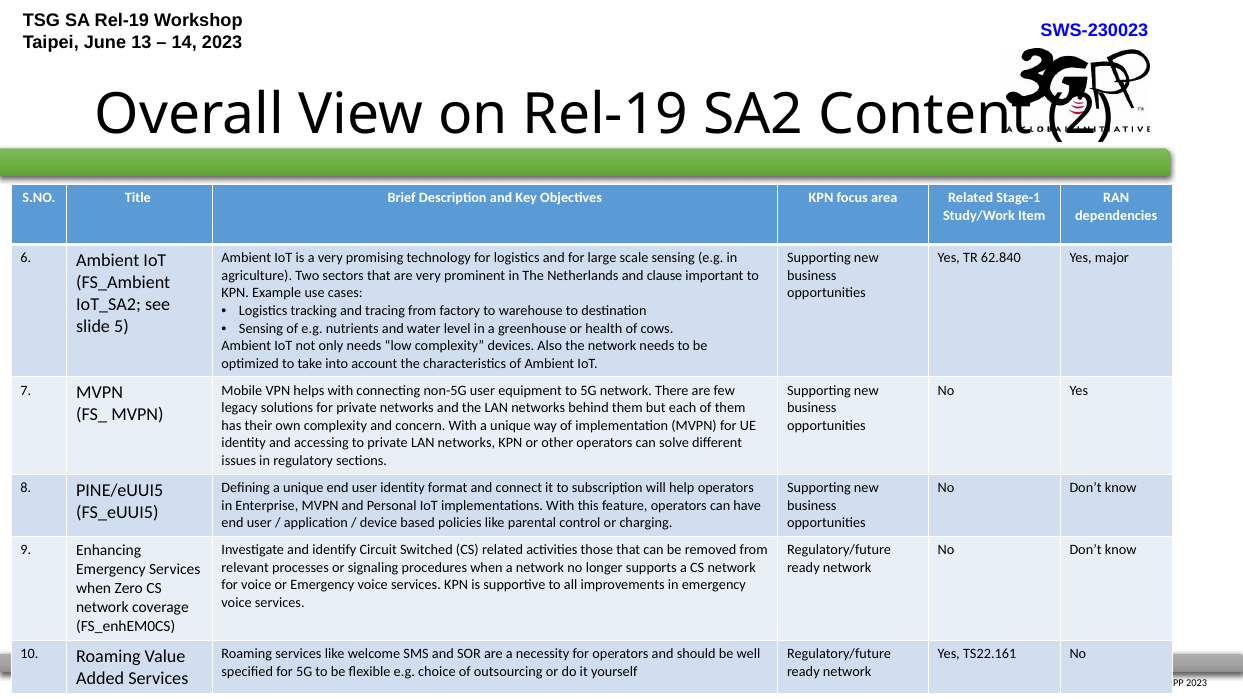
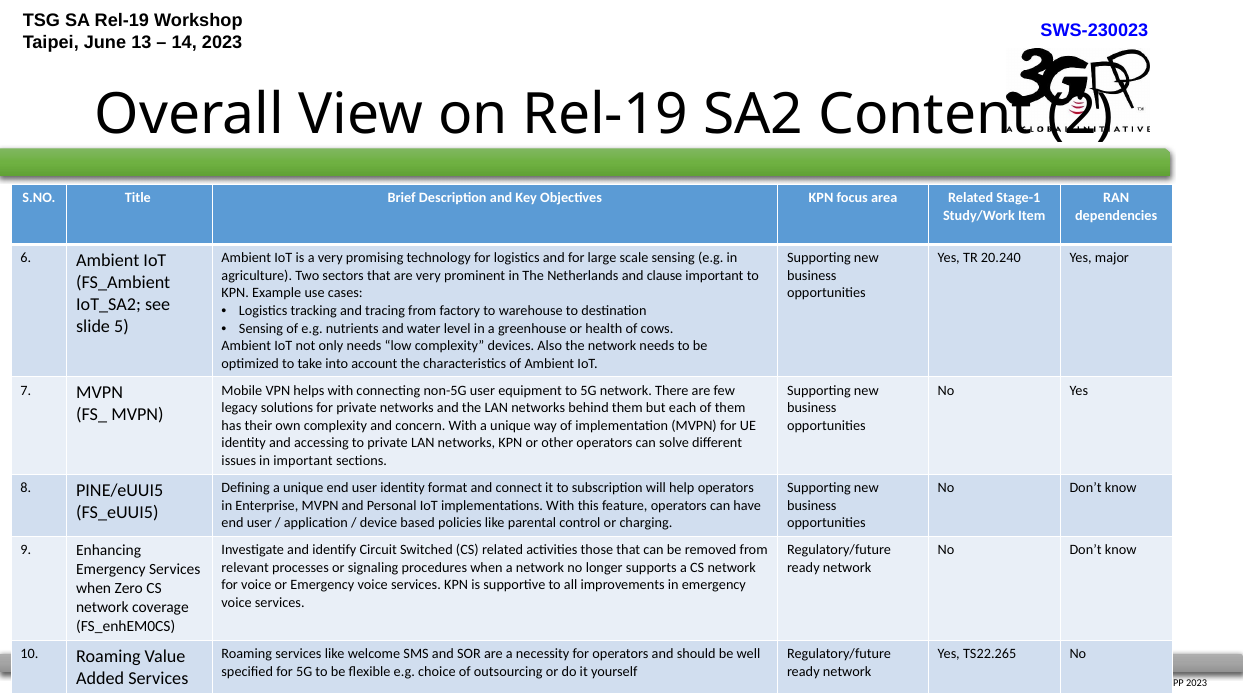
62.840: 62.840 -> 20.240 (1001, 258)
in regulatory: regulatory -> important (303, 461)
TS22.161: TS22.161 -> TS22.265 (990, 654)
